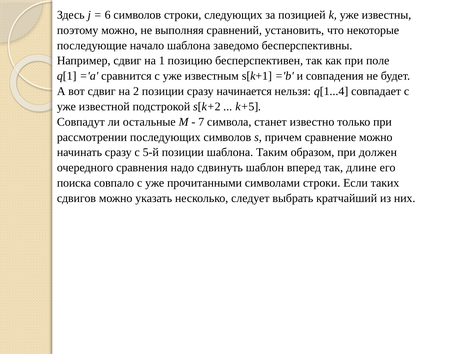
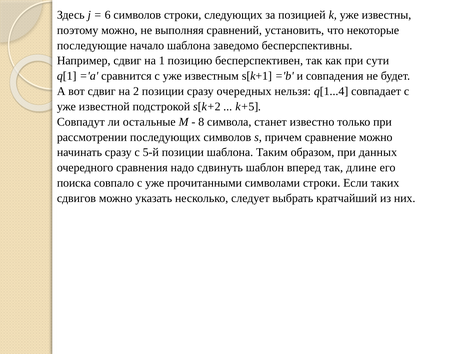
поле: поле -> сути (378, 61)
начинается: начинается -> очередных (244, 91)
7: 7 -> 8 (201, 122)
должен: должен -> данных (378, 152)
